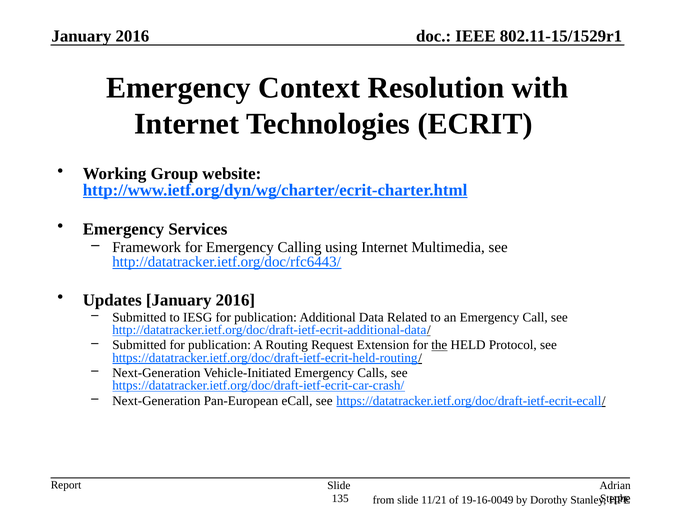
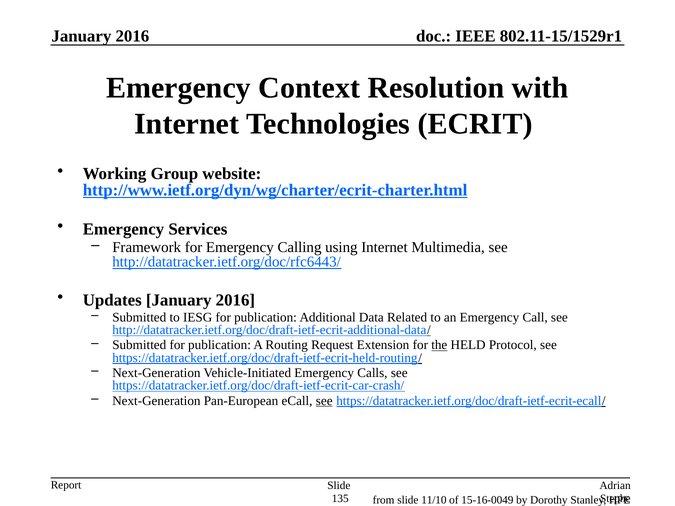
see underline: none -> present (324, 401)
11/21: 11/21 -> 11/10 (434, 500)
19-16-0049: 19-16-0049 -> 15-16-0049 (487, 500)
